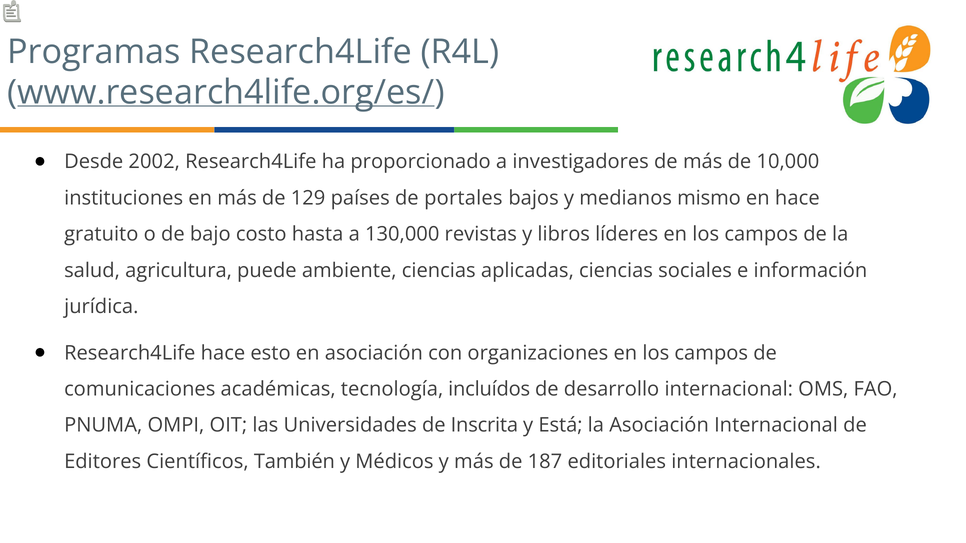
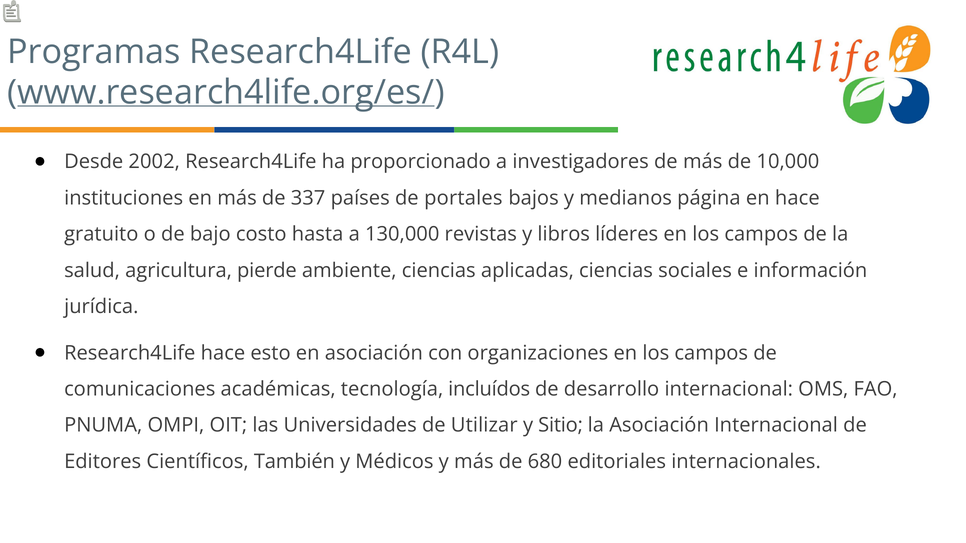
129: 129 -> 337 (308, 198)
mismo: mismo -> página (709, 198)
puede: puede -> pierde (267, 271)
Inscrita: Inscrita -> Utilizar (484, 426)
Está: Está -> Sitio (561, 426)
187: 187 -> 680 (545, 462)
